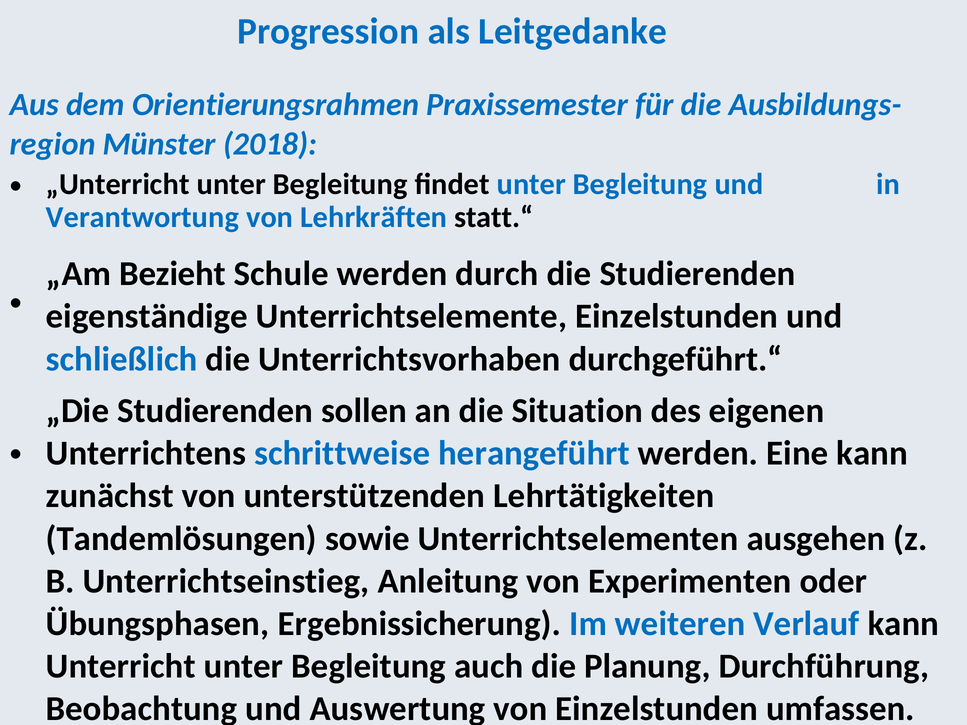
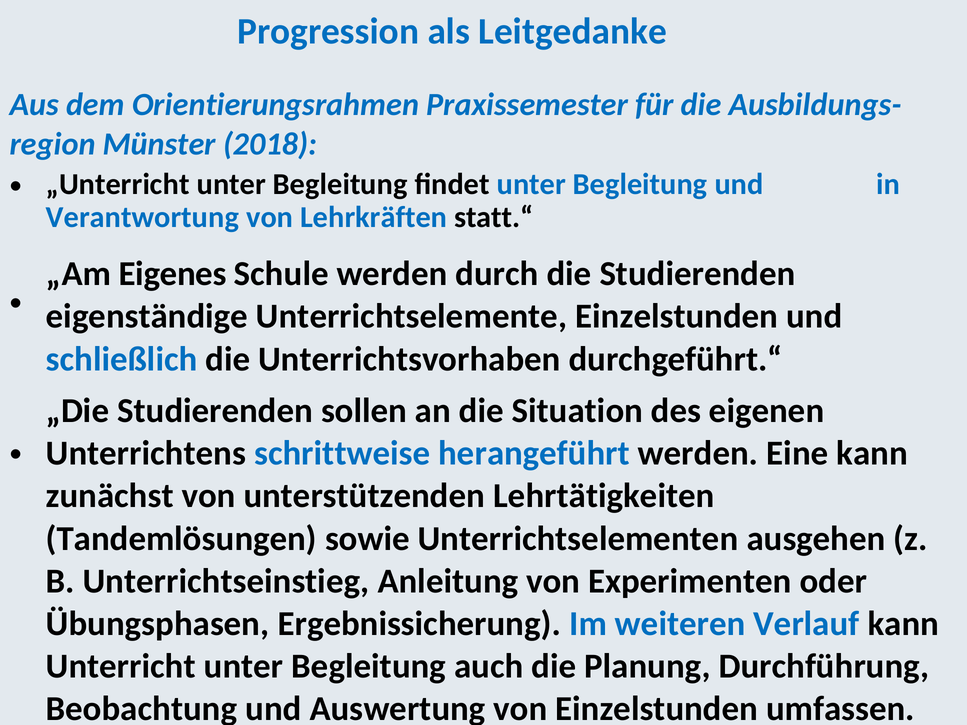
Bezieht: Bezieht -> Eigenes (173, 274)
